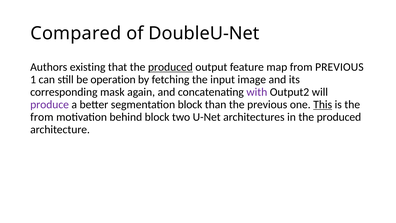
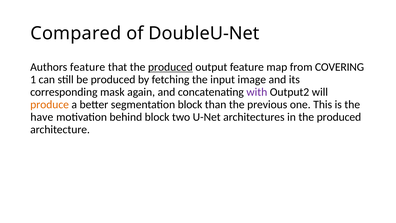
Authors existing: existing -> feature (88, 67)
from PREVIOUS: PREVIOUS -> COVERING (339, 67)
be operation: operation -> produced (113, 79)
produce colour: purple -> orange (50, 104)
This underline: present -> none (323, 104)
from: from -> have (42, 117)
